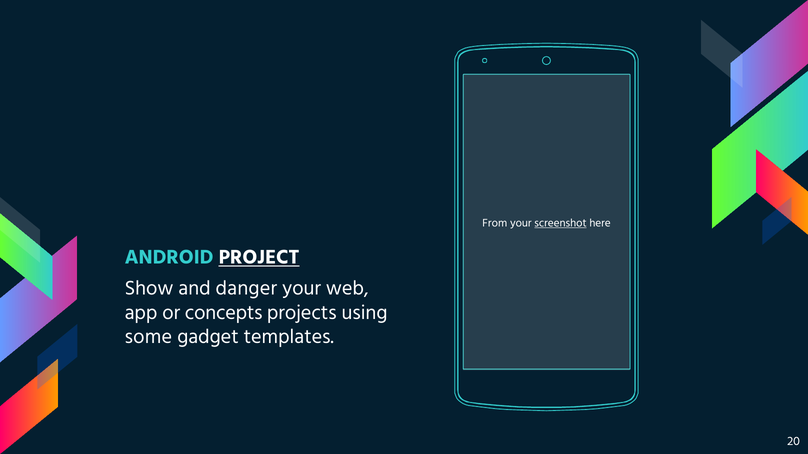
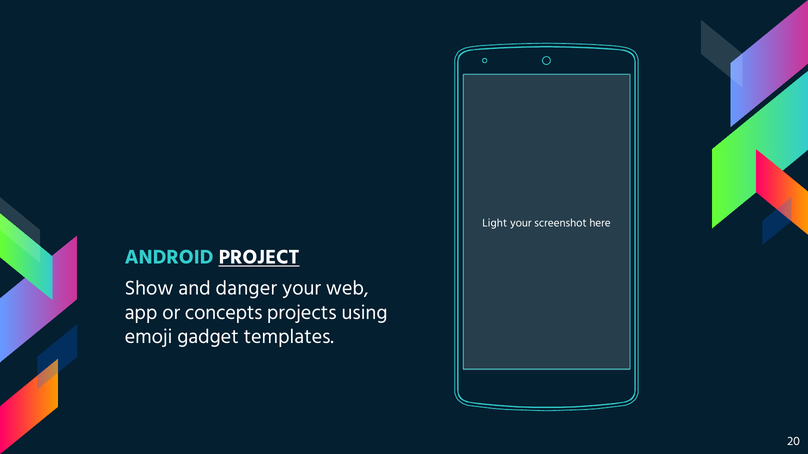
From: From -> Light (495, 223)
screenshot underline: present -> none (560, 223)
some: some -> emoji (148, 337)
